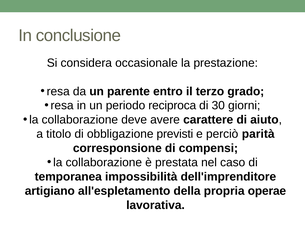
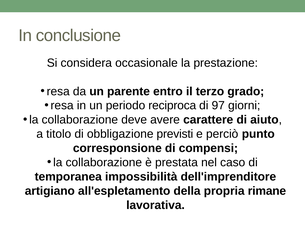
30: 30 -> 97 (218, 105)
parità: parità -> punto (258, 134)
operae: operae -> rimane (267, 191)
